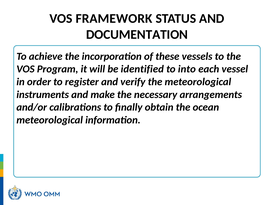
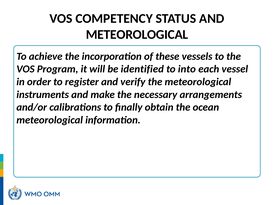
FRAMEWORK: FRAMEWORK -> COMPETENCY (114, 19)
DOCUMENTATION: DOCUMENTATION -> METEOROLOGICAL (137, 35)
